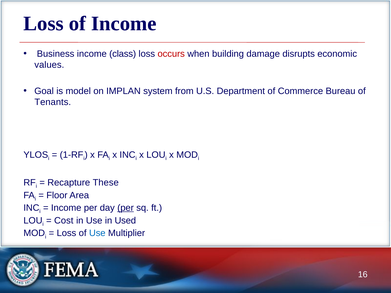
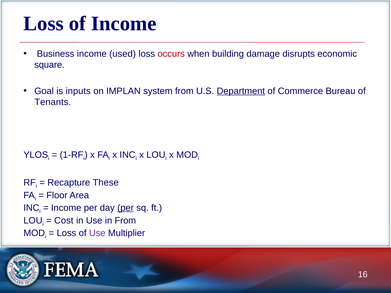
class: class -> used (123, 54)
values: values -> square (49, 65)
model: model -> inputs (78, 91)
Department underline: none -> present (241, 91)
in Used: Used -> From (125, 221)
Use colour: blue -> purple (97, 233)
